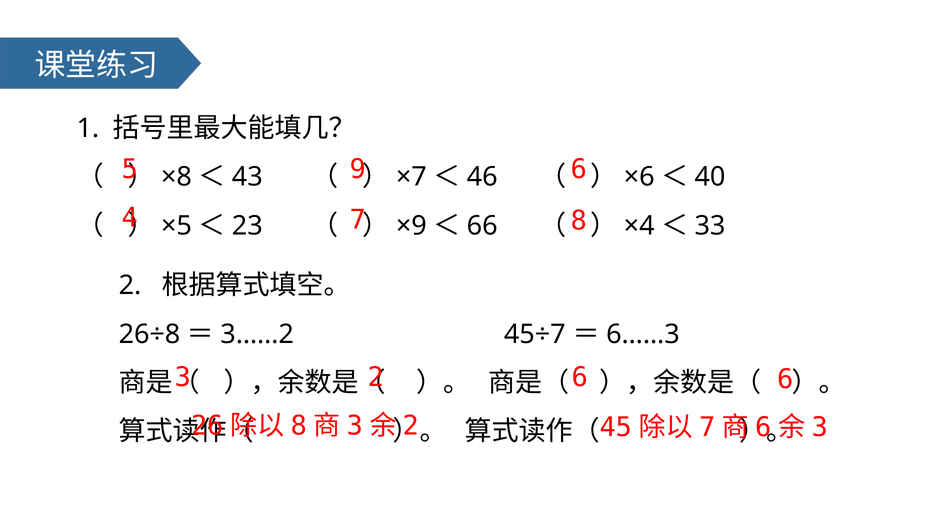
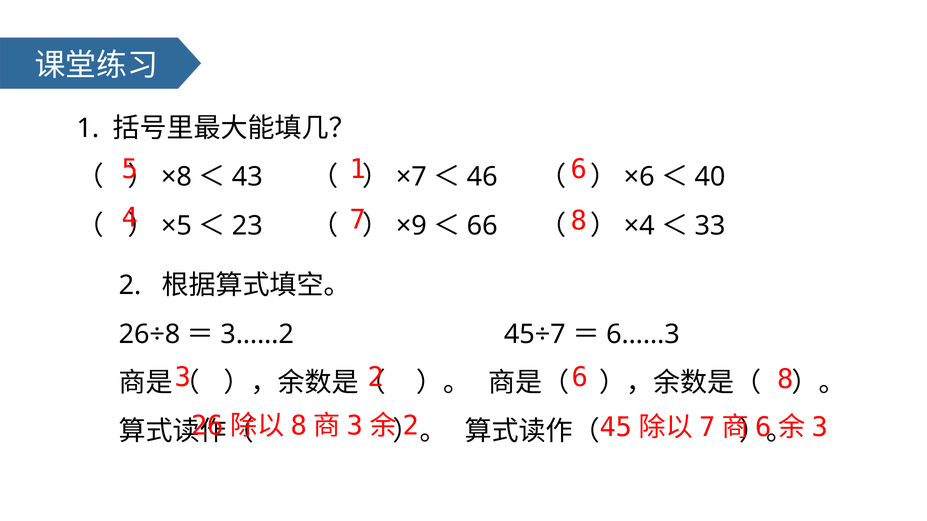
9: 9 -> 1 (358, 170)
6: 6 -> 8 (785, 380)
